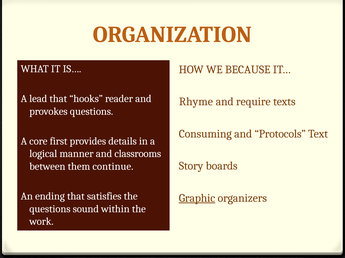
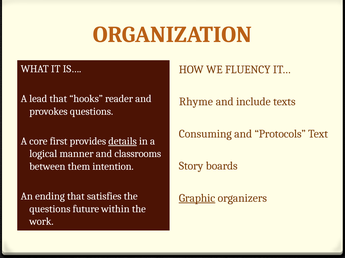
BECAUSE: BECAUSE -> FLUENCY (248, 70)
require: require -> include (253, 102)
details underline: none -> present (123, 142)
continue: continue -> intention (113, 167)
sound: sound -> future (86, 209)
